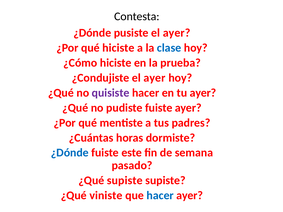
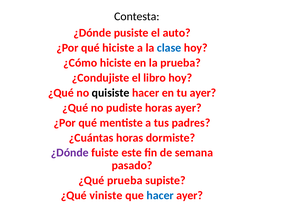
pusiste el ayer: ayer -> auto (177, 33)
¿Condujiste el ayer: ayer -> libro (155, 78)
quisiste colour: purple -> black (111, 93)
pudiste fuiste: fuiste -> horas (159, 108)
¿Dónde colour: blue -> purple (70, 153)
¿Qué supiste: supiste -> prueba (125, 181)
